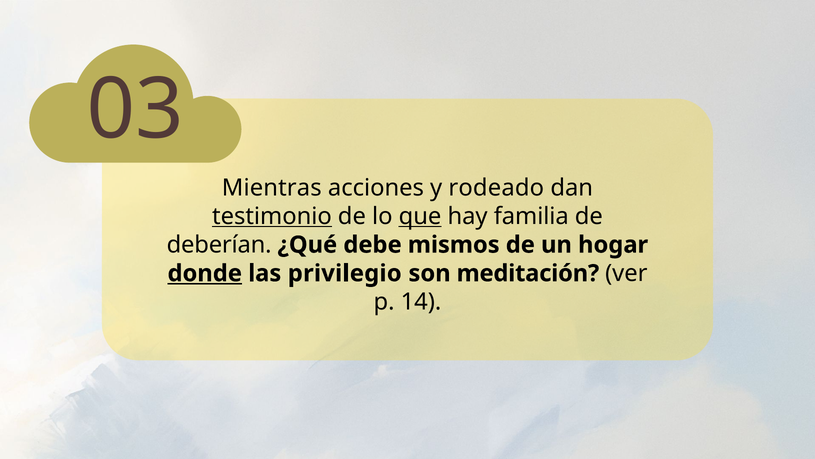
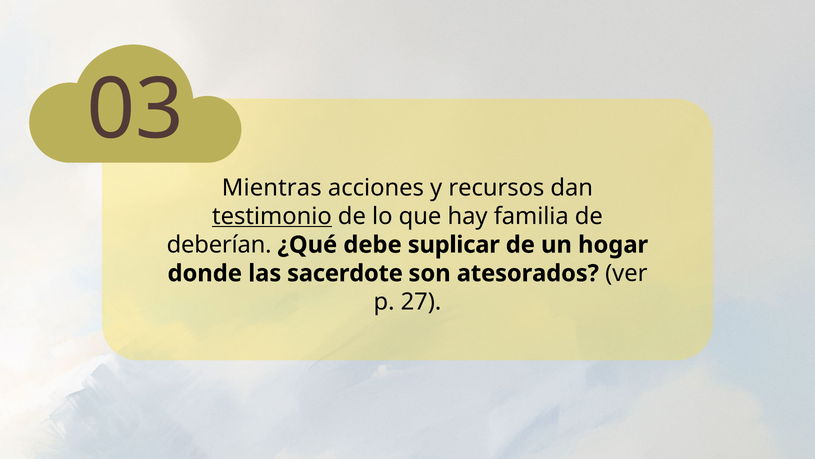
rodeado: rodeado -> recursos (496, 187)
que underline: present -> none (420, 216)
mismos: mismos -> suplicar (454, 245)
donde underline: present -> none (205, 273)
privilegio: privilegio -> sacerdote (345, 273)
meditación: meditación -> atesorados (528, 273)
14: 14 -> 27 (421, 302)
